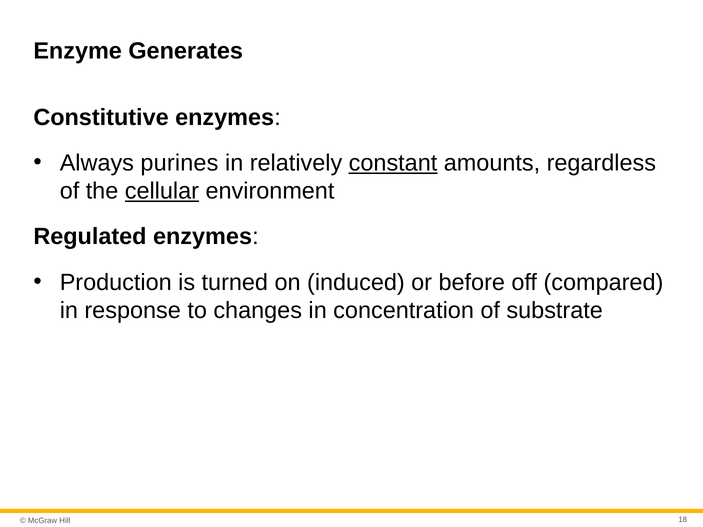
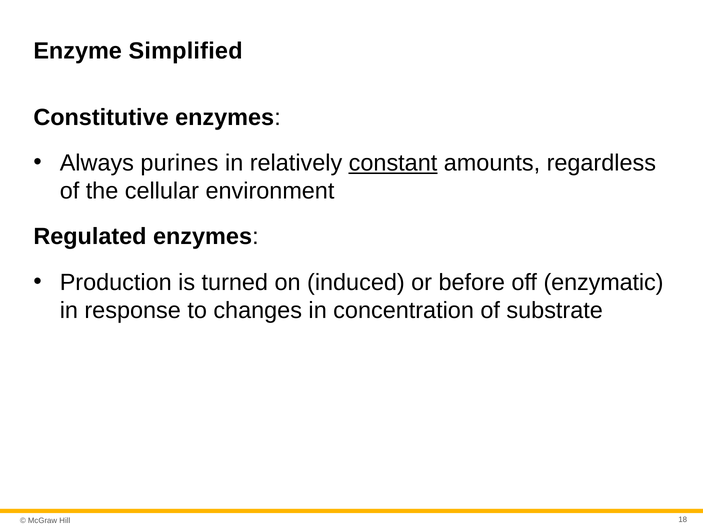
Generates: Generates -> Simplified (186, 51)
cellular underline: present -> none (162, 191)
compared: compared -> enzymatic (604, 283)
